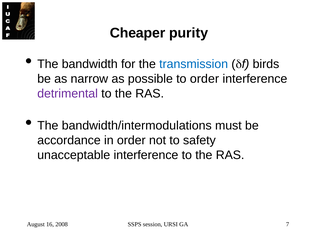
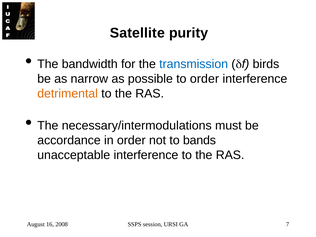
Cheaper: Cheaper -> Satellite (137, 33)
detrimental colour: purple -> orange (68, 94)
bandwidth/intermodulations: bandwidth/intermodulations -> necessary/intermodulations (137, 126)
safety: safety -> bands (199, 140)
